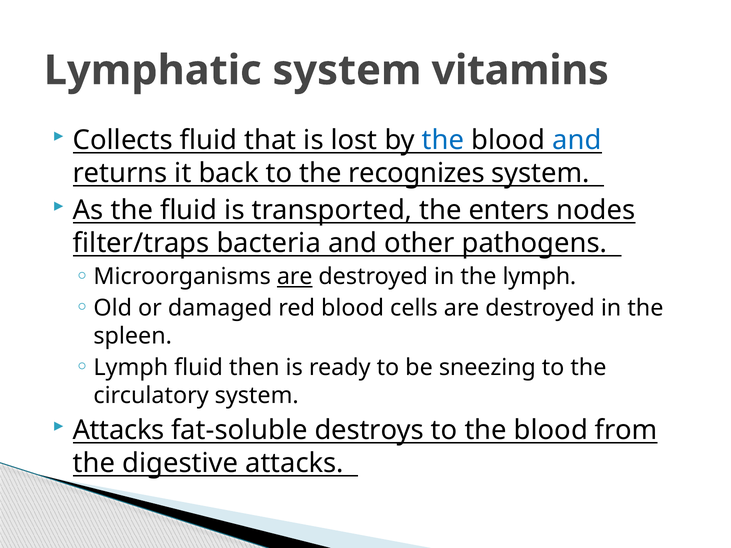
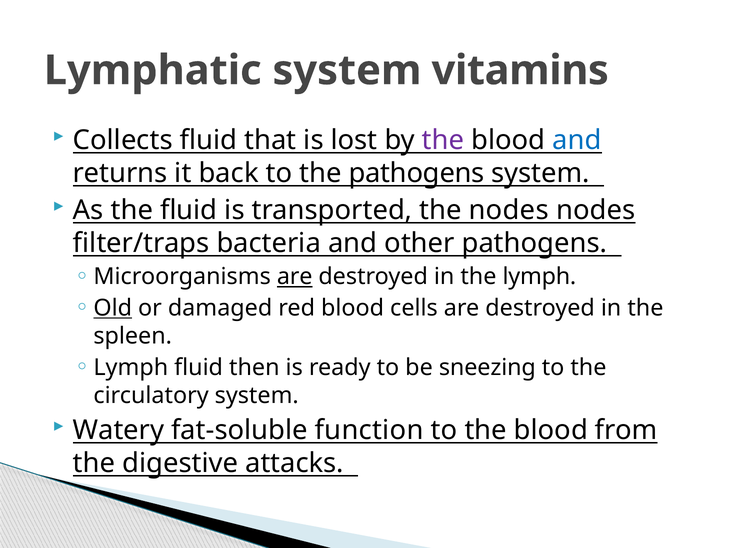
the colour: blue -> purple (443, 140)
the recognizes: recognizes -> pathogens (417, 173)
the enters: enters -> nodes (509, 210)
Old underline: none -> present (113, 308)
Attacks: Attacks -> Watery (119, 430)
destroys: destroys -> function (369, 430)
